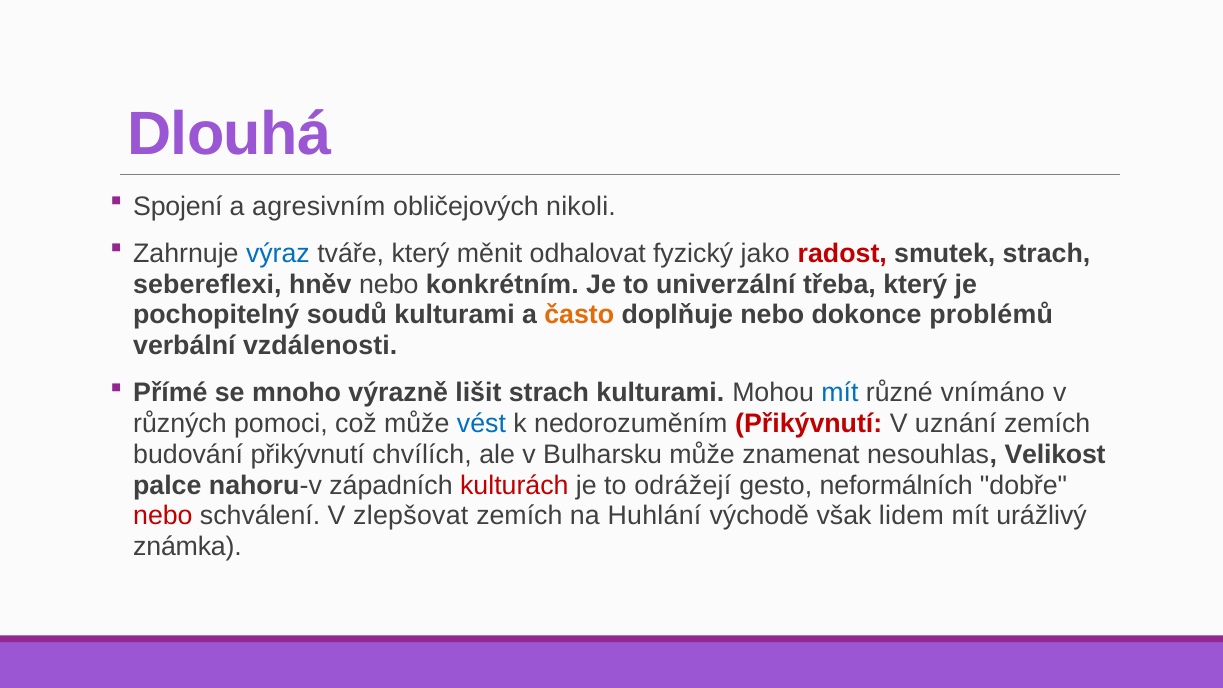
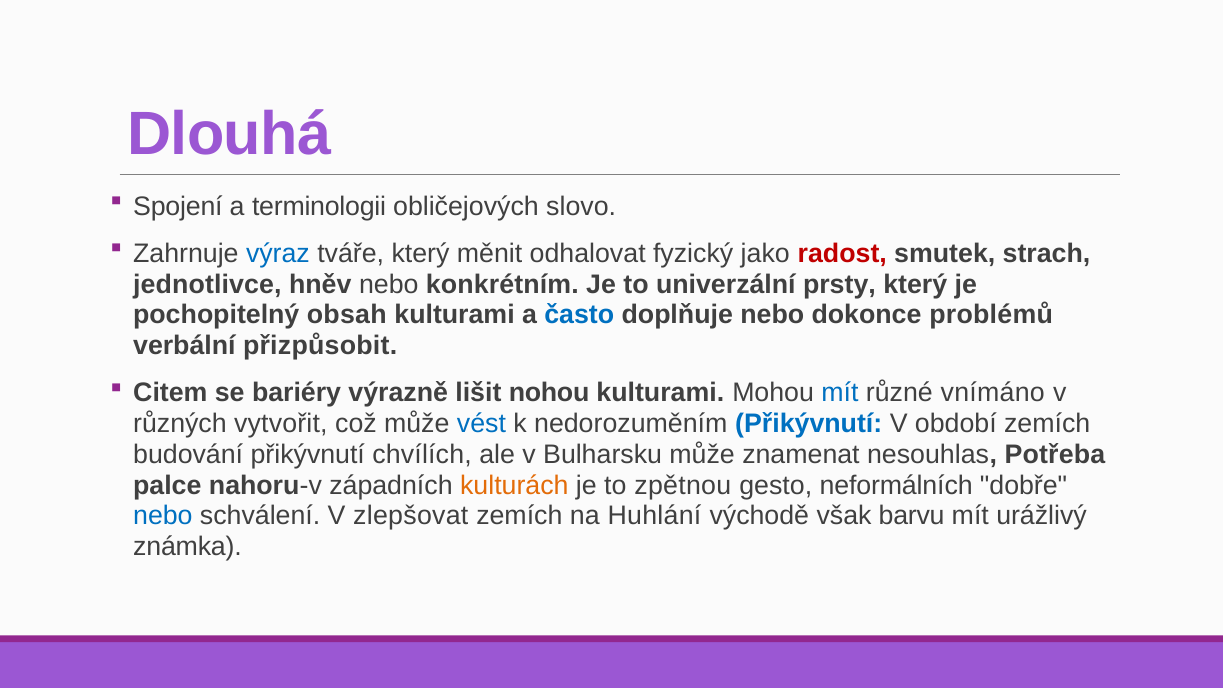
agresivním: agresivním -> terminologii (319, 206)
nikoli: nikoli -> slovo (581, 206)
sebereflexi: sebereflexi -> jednotlivce (207, 284)
třeba: třeba -> prsty (839, 284)
soudů: soudů -> obsah (347, 315)
často colour: orange -> blue (579, 315)
vzdálenosti: vzdálenosti -> přizpůsobit (320, 346)
Přímé: Přímé -> Citem (170, 393)
mnoho: mnoho -> bariéry (297, 393)
lišit strach: strach -> nohou (549, 393)
pomoci: pomoci -> vytvořit (281, 424)
Přikývnutí colour: red -> blue (809, 424)
uznání: uznání -> období (956, 424)
Velikost: Velikost -> Potřeba (1055, 454)
kulturách colour: red -> orange (514, 485)
odrážejí: odrážejí -> zpětnou (683, 485)
nebo colour: red -> blue (163, 516)
lidem: lidem -> barvu (912, 516)
